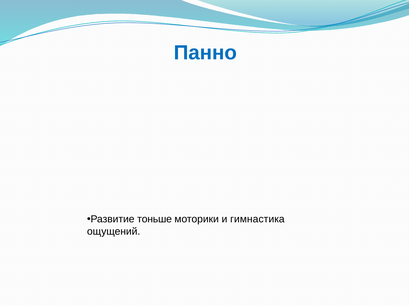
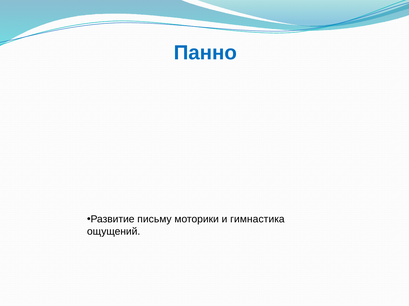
тоньше: тоньше -> письму (154, 220)
